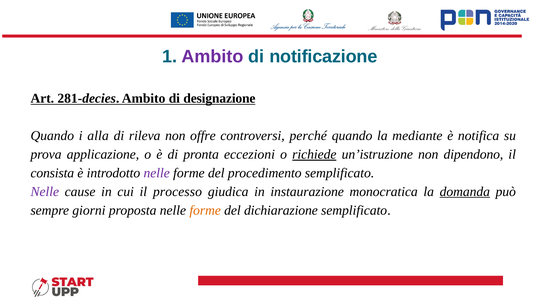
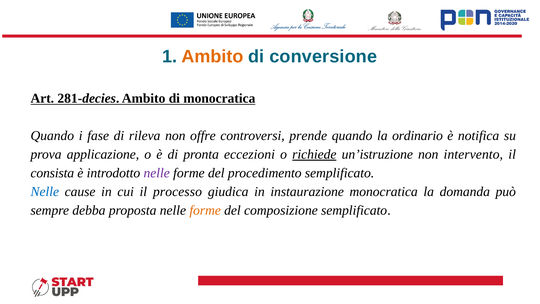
Ambito colour: purple -> orange (212, 56)
notificazione: notificazione -> conversione (323, 56)
di designazione: designazione -> monocratica (219, 98)
alla: alla -> fase (98, 136)
perché: perché -> prende (308, 136)
mediante: mediante -> ordinario (418, 136)
dipendono: dipendono -> intervento (473, 154)
Nelle colour: purple -> blue (45, 191)
domanda underline: present -> none (465, 191)
giorni: giorni -> debba (89, 210)
dichiarazione: dichiarazione -> composizione (281, 210)
